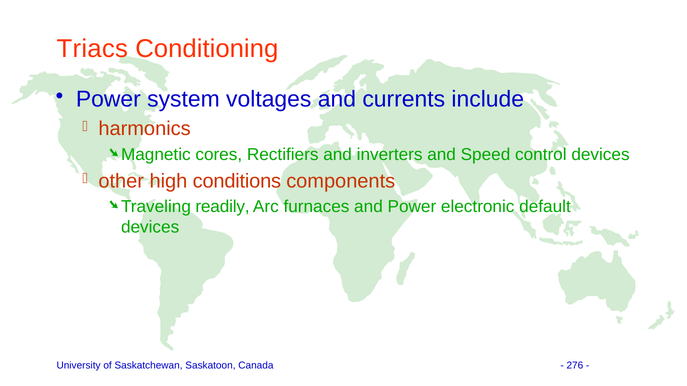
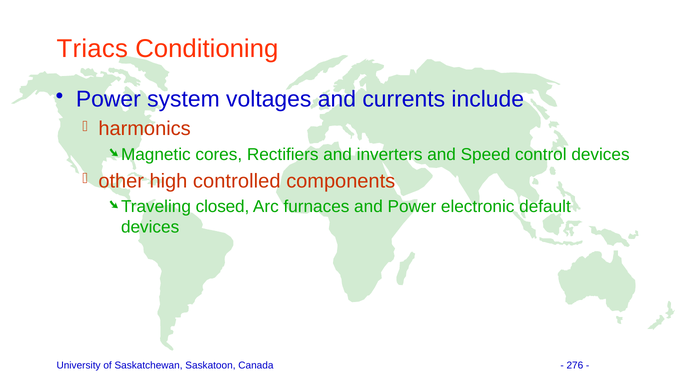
conditions: conditions -> controlled (237, 181)
readily: readily -> closed (223, 207)
